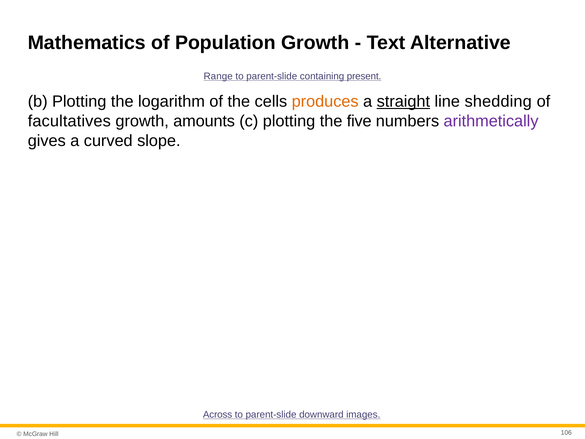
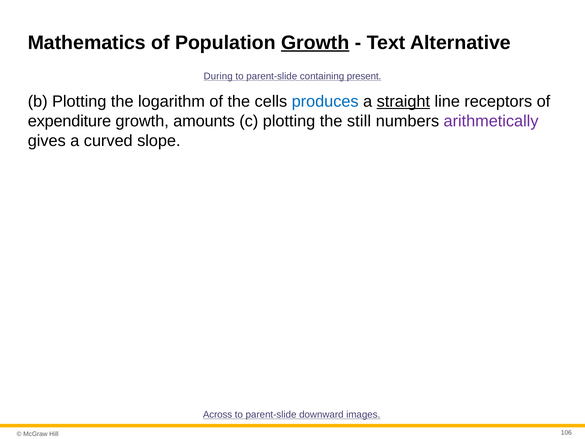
Growth underline: none -> present (315, 43)
Range: Range -> During (218, 76)
produces colour: orange -> blue (325, 102)
shedding: shedding -> receptors (498, 102)
facultatives: facultatives -> expenditure (69, 121)
five: five -> still (359, 121)
